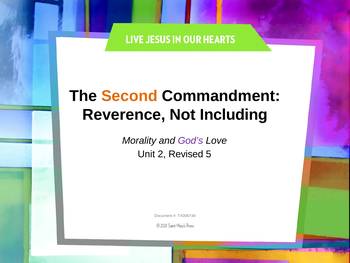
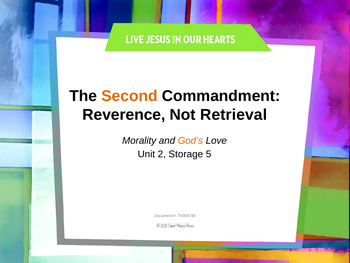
Including: Including -> Retrieval (234, 114)
God’s colour: purple -> orange (190, 140)
Revised: Revised -> Storage (186, 154)
